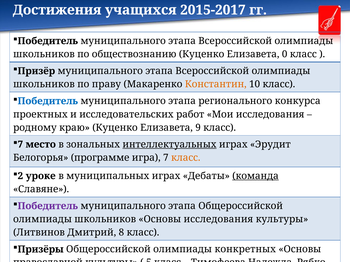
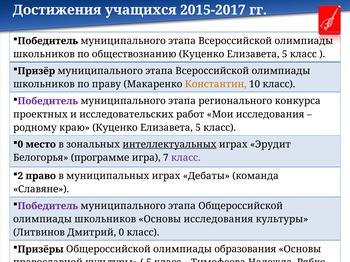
обществознанию Куценко Елизавета 0: 0 -> 5 (285, 54)
Победитель colour: blue -> purple (48, 101)
краю Куценко Елизавета 9: 9 -> 5 (198, 128)
7: 7 -> 0 (20, 145)
класс colour: orange -> purple (186, 158)
уроке: уроке -> право (41, 176)
команда underline: present -> none (255, 176)
Дмитрий 8: 8 -> 0 (121, 233)
конкретных: конкретных -> образования (245, 250)
